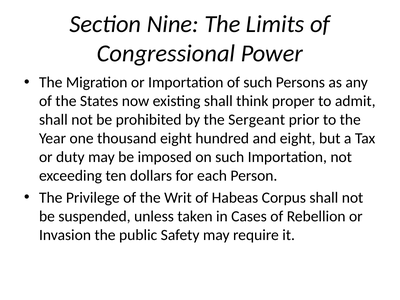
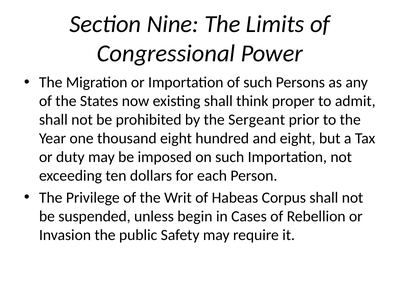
taken: taken -> begin (195, 216)
